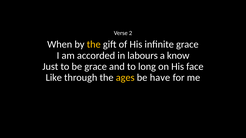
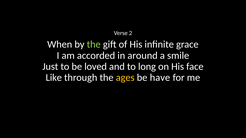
the colour: yellow -> light green (94, 45)
labours: labours -> around (143, 56)
know: know -> smile (178, 56)
be grace: grace -> loved (96, 67)
